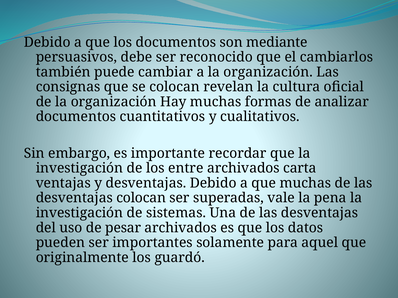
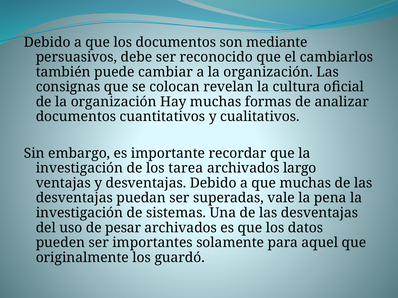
entre: entre -> tarea (186, 168)
carta: carta -> largo (300, 168)
desventajas colocan: colocan -> puedan (141, 198)
